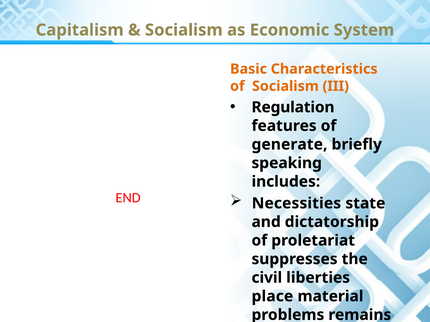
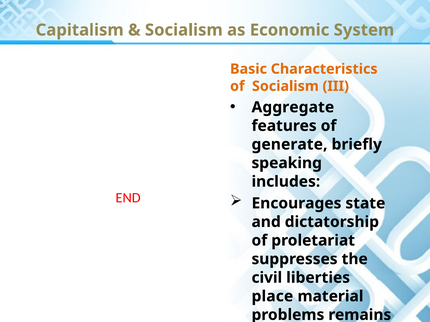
Regulation: Regulation -> Aggregate (293, 107)
Necessities: Necessities -> Encourages (296, 204)
